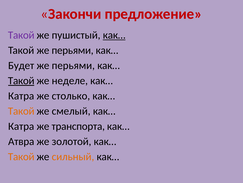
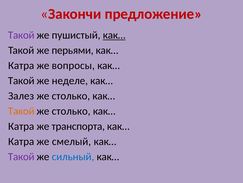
Будет: Будет -> Катра (21, 65)
перьями: перьями -> вопросы (73, 65)
Такой underline: present -> none (21, 80)
Катра: Катра -> Залез (21, 96)
смелый: смелый -> столько (71, 111)
Атвра: Атвра -> Катра (21, 141)
золотой: золотой -> смелый (71, 141)
Такой colour: orange -> purple (21, 156)
сильный colour: orange -> blue (73, 156)
